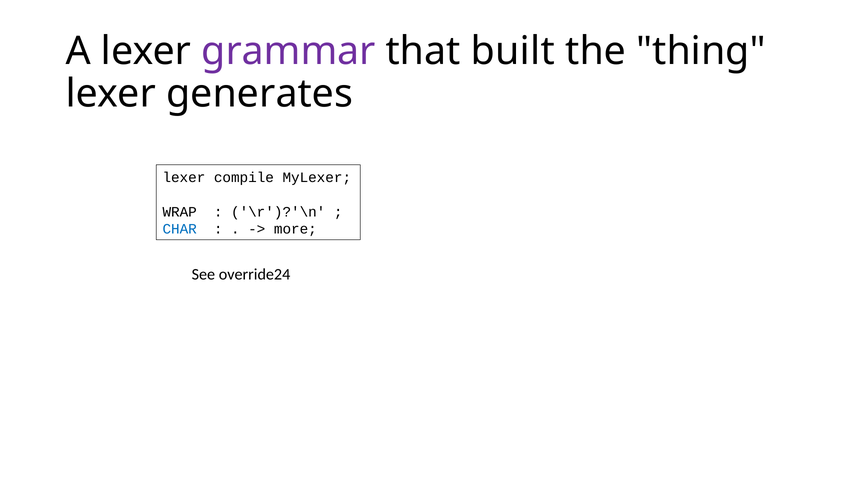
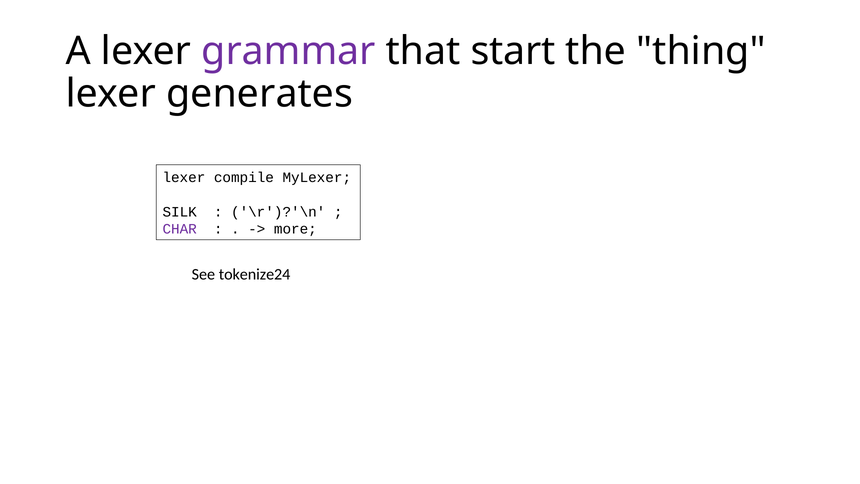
built: built -> start (513, 51)
WRAP: WRAP -> SILK (180, 212)
CHAR colour: blue -> purple (180, 229)
override24: override24 -> tokenize24 (255, 274)
